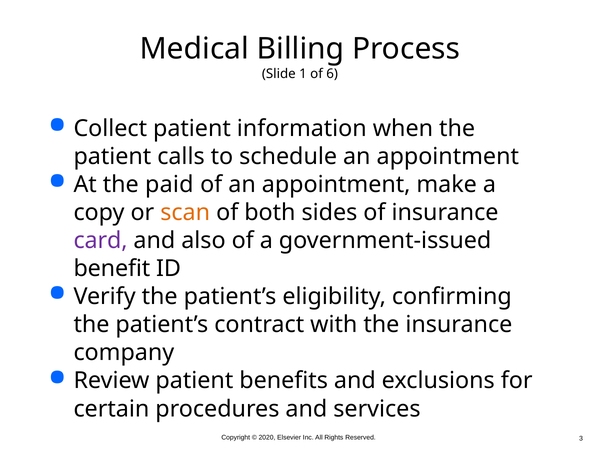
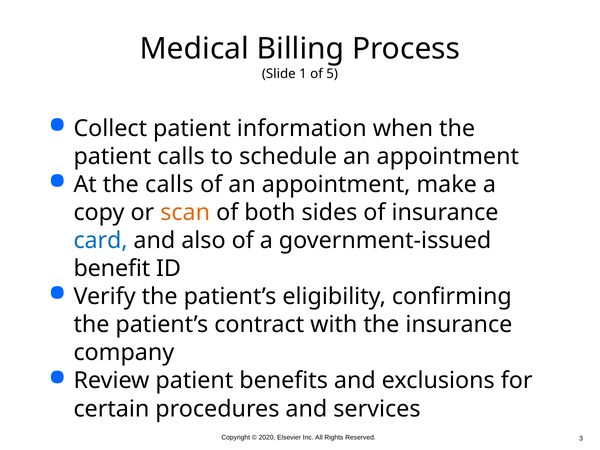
6: 6 -> 5 (332, 74)
the paid: paid -> calls (169, 185)
card colour: purple -> blue (101, 241)
